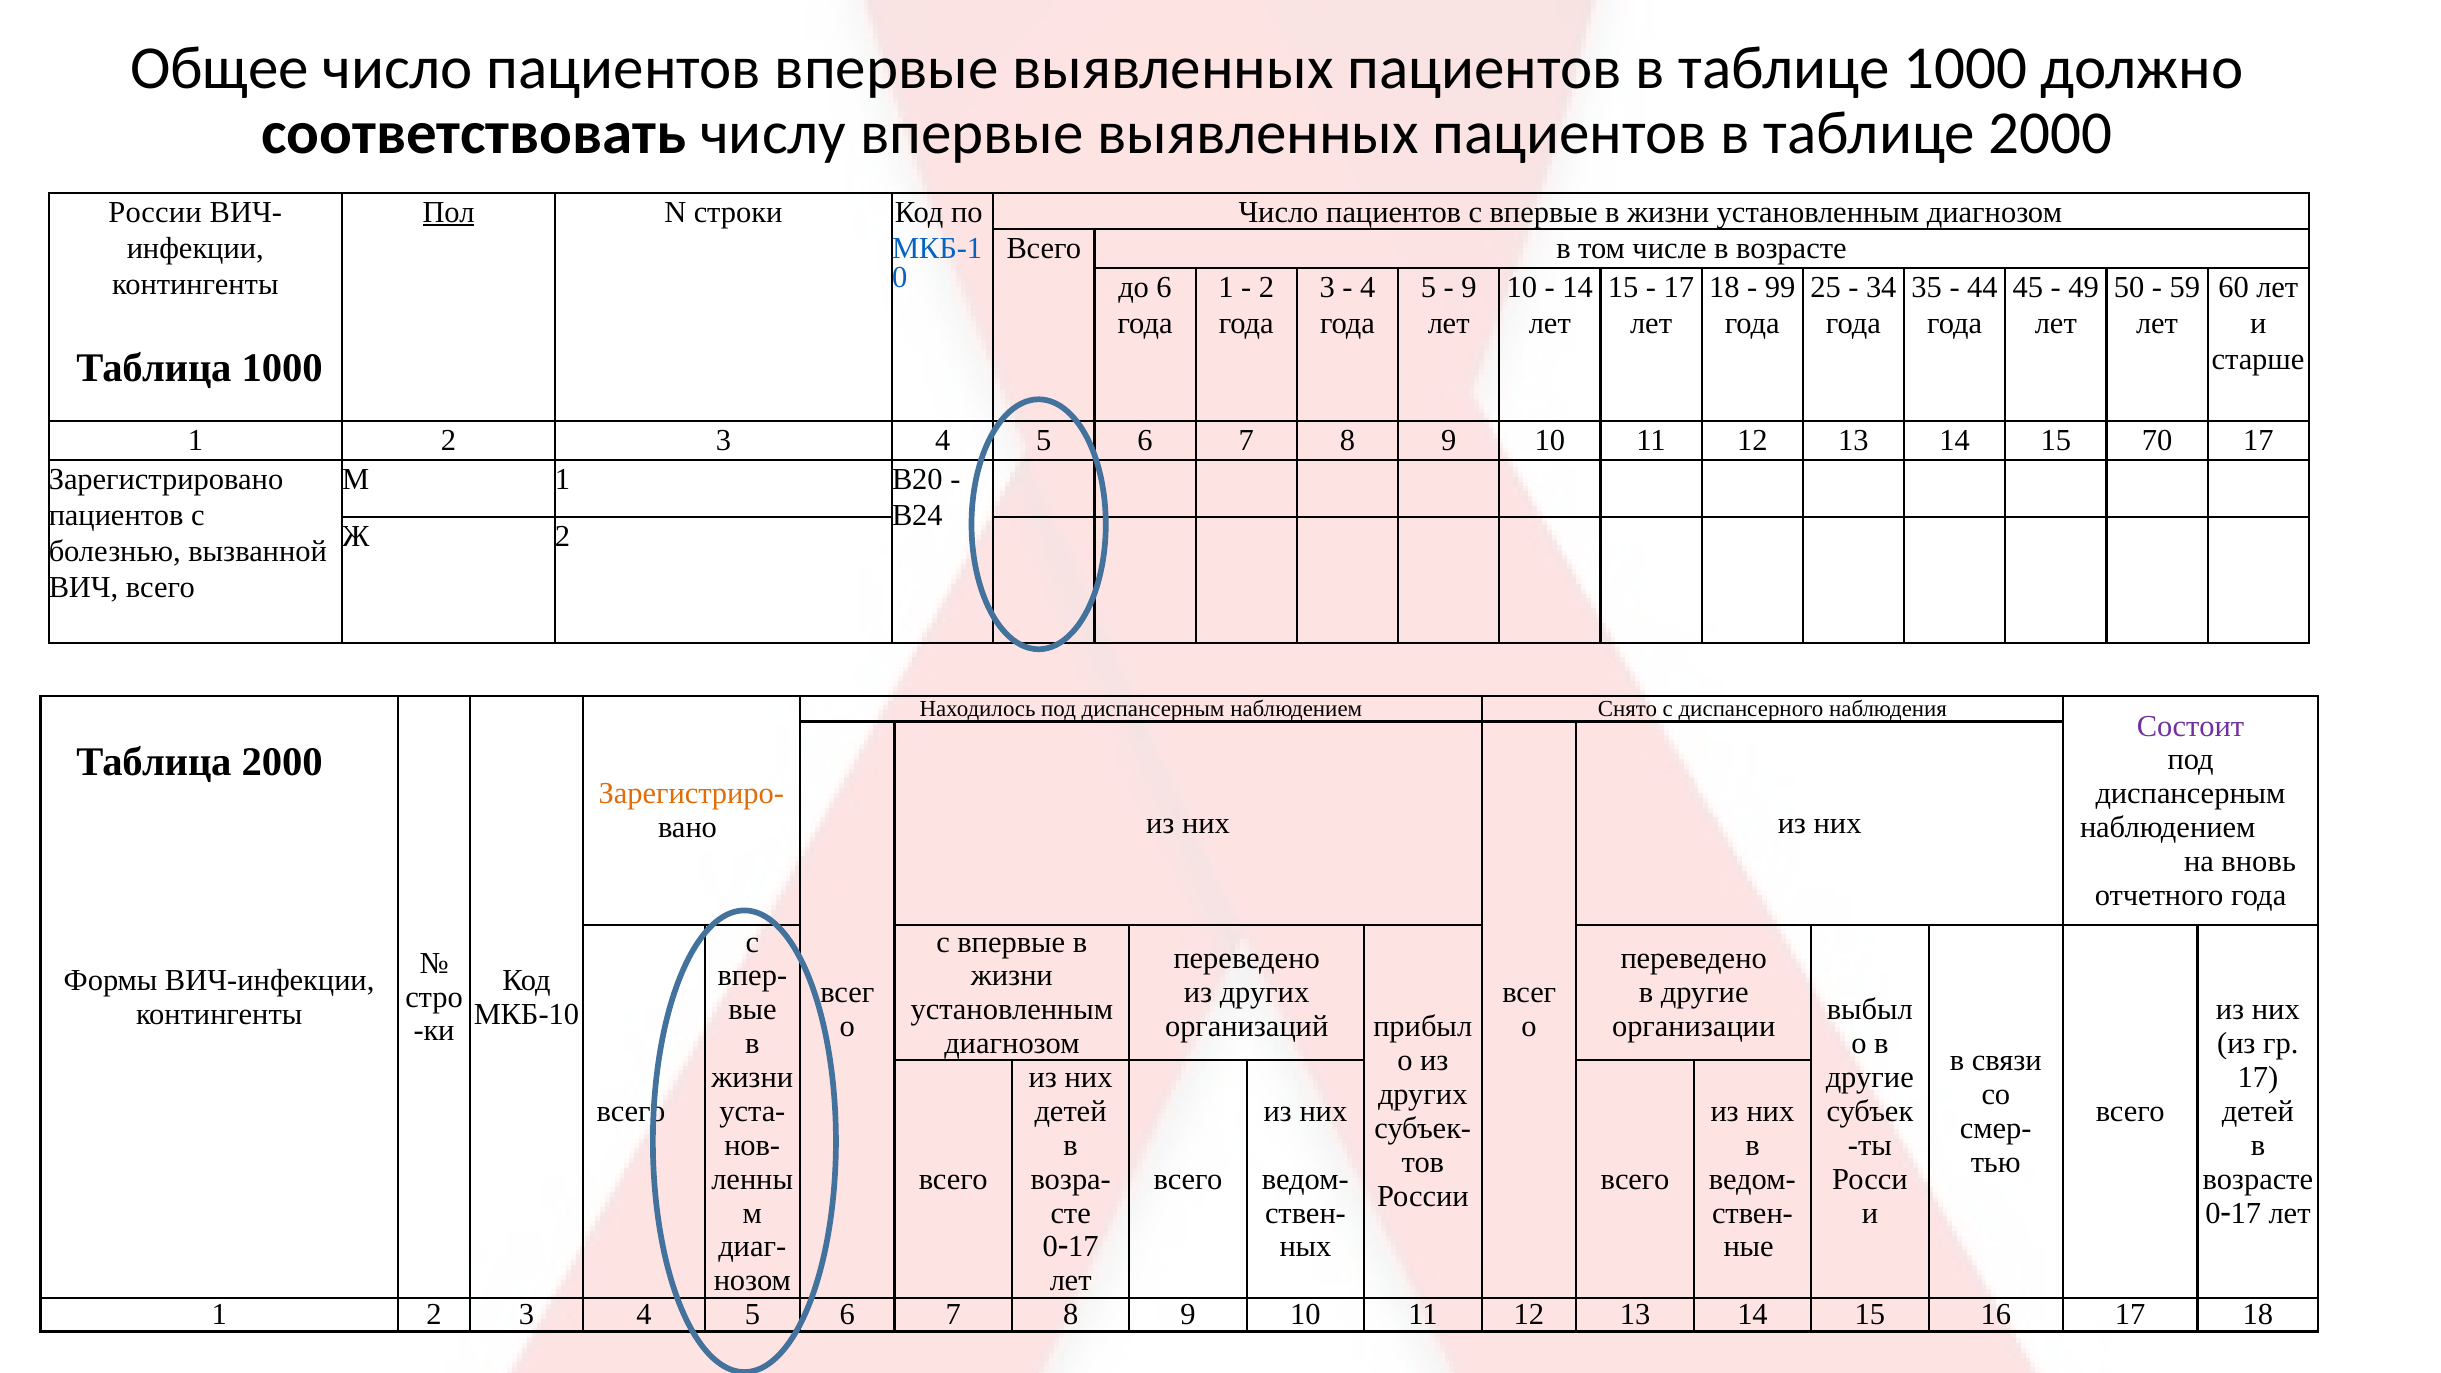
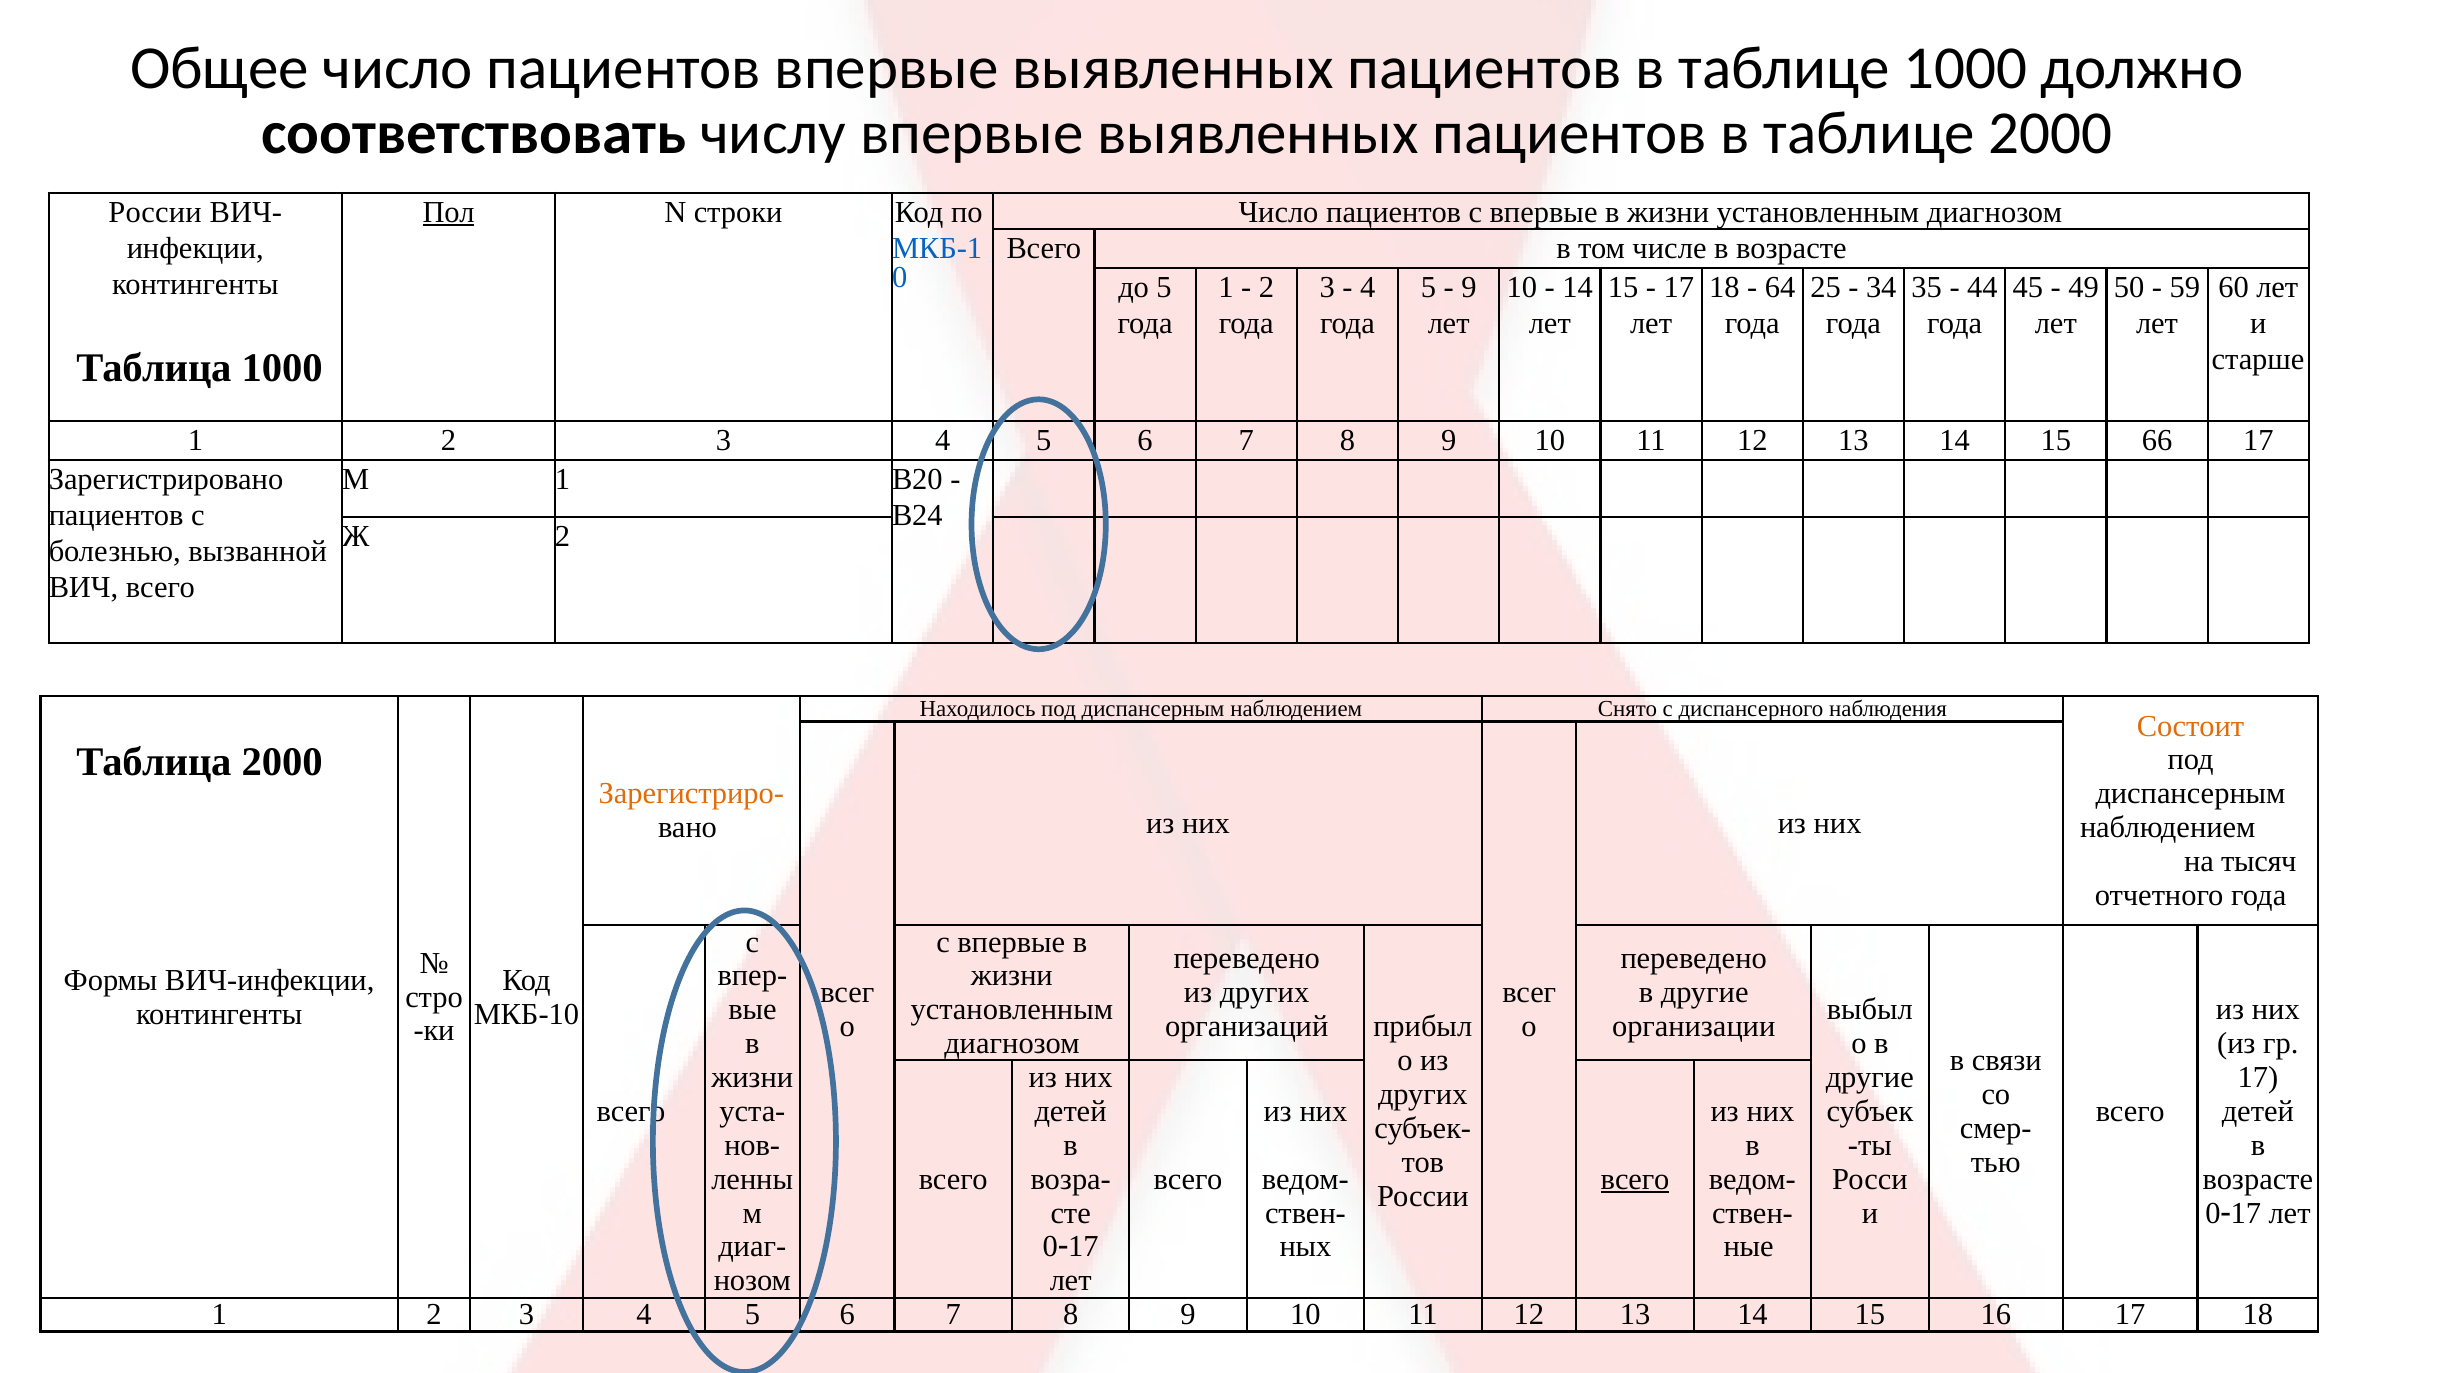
до 6: 6 -> 5 (1164, 287)
99: 99 -> 64 (1780, 287)
70: 70 -> 66 (2157, 441)
Состоит colour: purple -> orange (2191, 726)
вновь: вновь -> тысяч (2259, 861)
всего underline: none -> present (1635, 1179)
